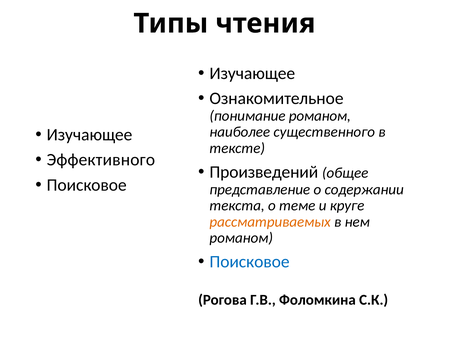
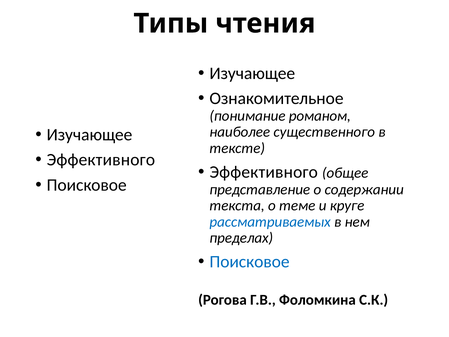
Произведений: Произведений -> Эффективного (264, 172)
рассматриваемых colour: orange -> blue (270, 222)
романом: романом -> пределах (241, 238)
